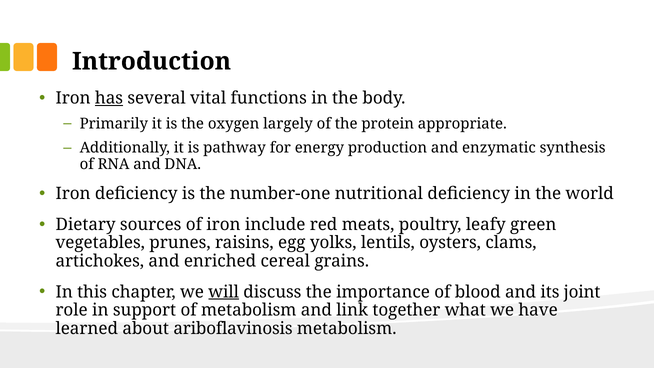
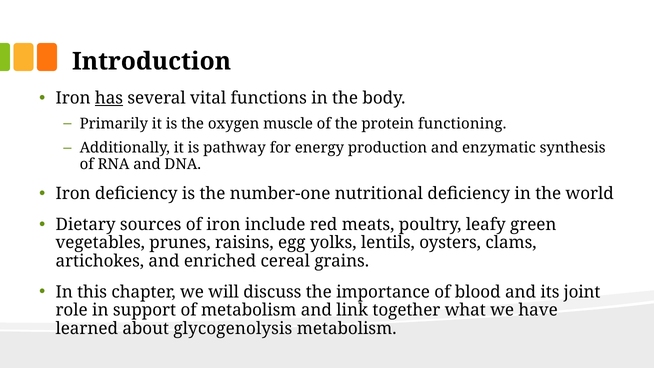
largely: largely -> muscle (288, 124)
appropriate: appropriate -> functioning (462, 124)
will underline: present -> none (224, 292)
ariboflavinosis: ariboflavinosis -> glycogenolysis (233, 329)
